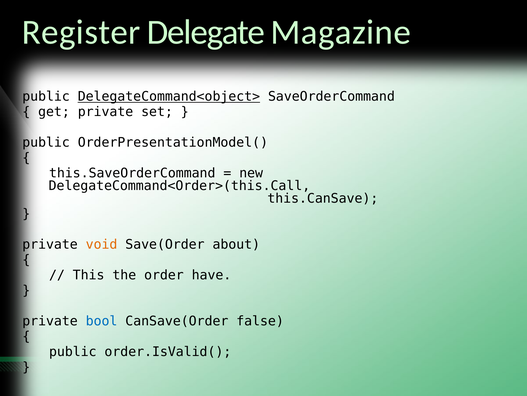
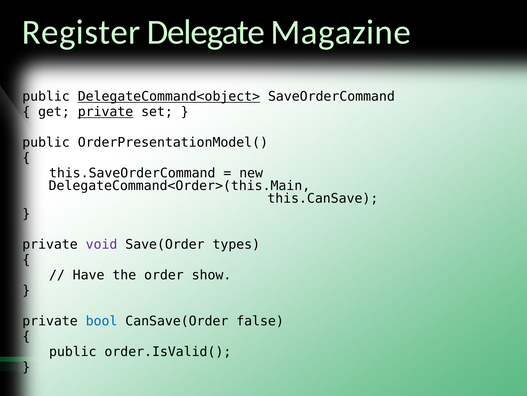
private underline: none -> present (106, 112)
DelegateCommand<Order>(this.Call: DelegateCommand<Order>(this.Call -> DelegateCommand<Order>(this.Main (179, 185)
void colour: orange -> purple (102, 244)
about: about -> types (236, 244)
This: This -> Have (89, 275)
have: have -> show (211, 275)
